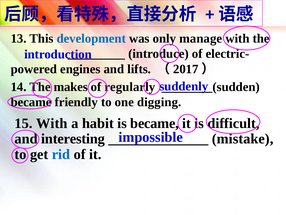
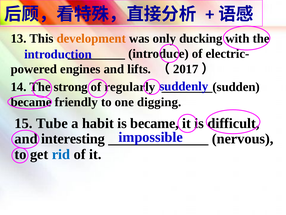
development colour: blue -> orange (91, 38)
manage: manage -> ducking (201, 38)
makes: makes -> strong (71, 87)
15 With: With -> Tube (52, 123)
mistake: mistake -> nervous (243, 139)
